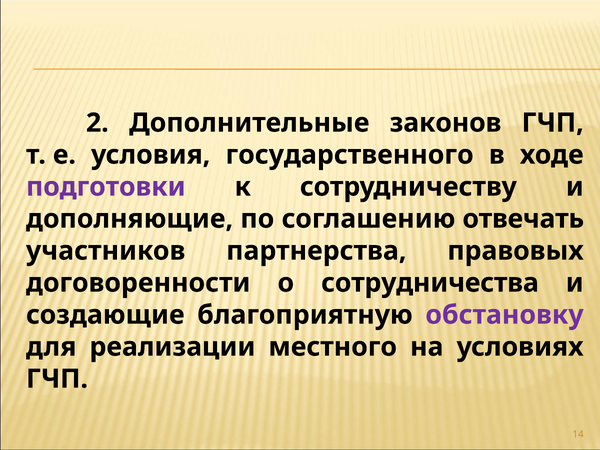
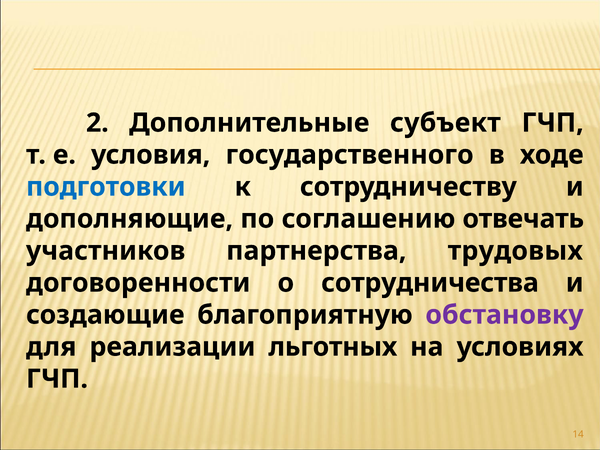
законов: законов -> субъект (445, 123)
подготовки colour: purple -> blue (106, 187)
правовых: правовых -> трудовых (515, 251)
местного: местного -> льготных (333, 347)
